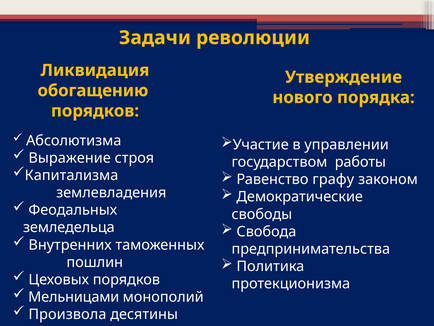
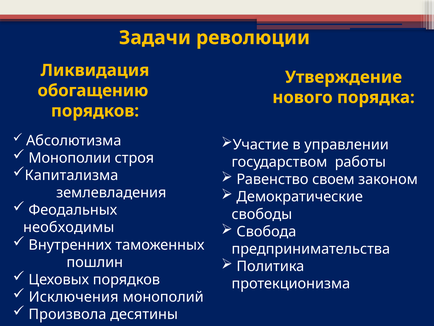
Выражение: Выражение -> Монополии (70, 158)
графу: графу -> своем (333, 179)
земледельца: земледельца -> необходимы (69, 227)
Мельницами: Мельницами -> Исключения (74, 297)
